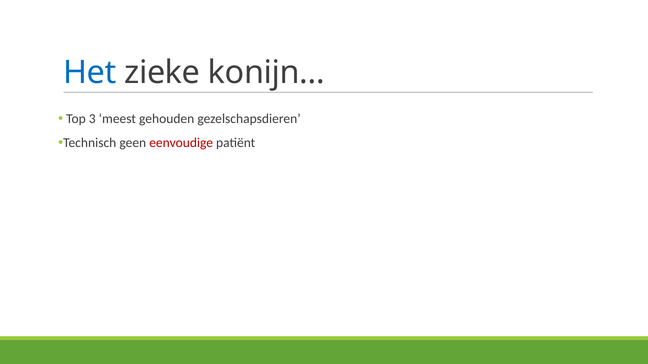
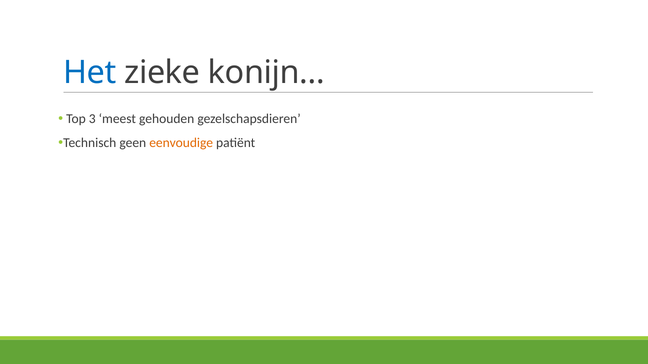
eenvoudige colour: red -> orange (181, 143)
